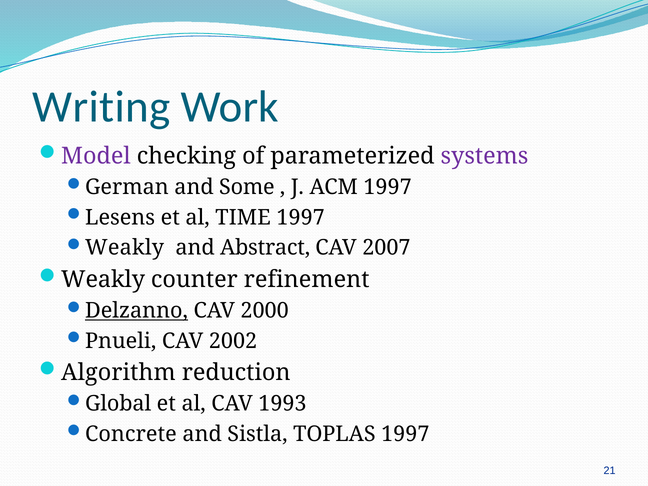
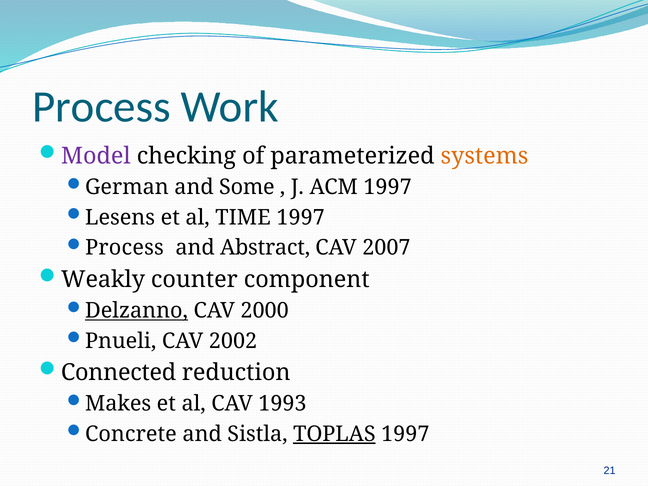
Writing: Writing -> Process (102, 107)
systems colour: purple -> orange (484, 156)
Weakly: Weakly -> Process (125, 248)
refinement: refinement -> component (307, 279)
Algorithm: Algorithm -> Connected (119, 373)
Global: Global -> Makes (118, 404)
TOPLAS underline: none -> present (334, 434)
